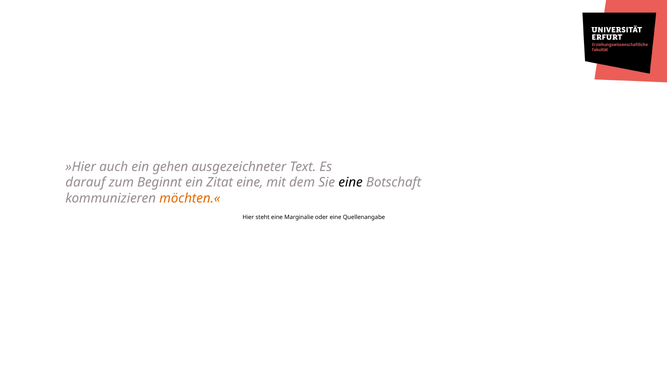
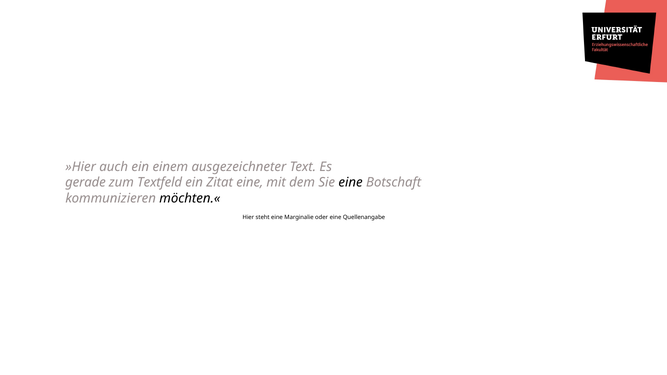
gehen: gehen -> einem (170, 167)
darauf: darauf -> gerade (85, 183)
Beginnt: Beginnt -> Textfeld (160, 183)
möchten.« colour: orange -> black (190, 198)
